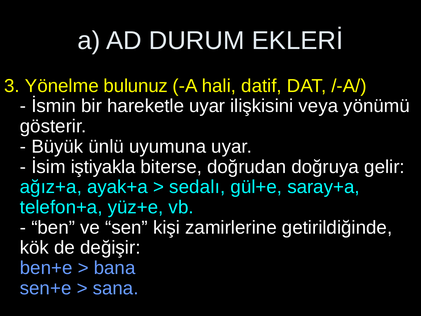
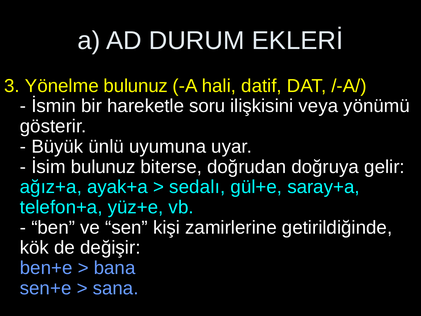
hareketle uyar: uyar -> soru (207, 106)
İsim iştiyakla: iştiyakla -> bulunuz (103, 167)
